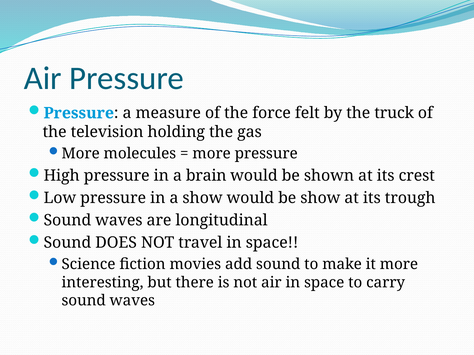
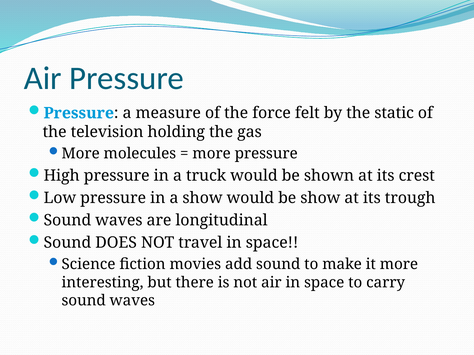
truck: truck -> static (394, 113)
brain: brain -> truck (206, 176)
